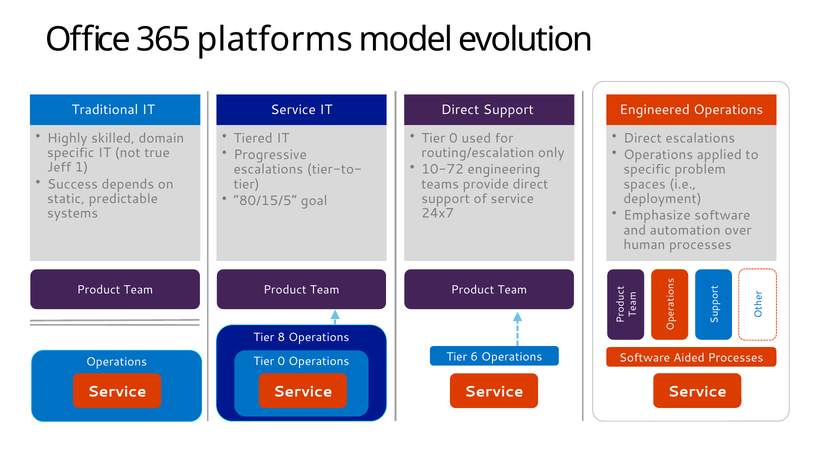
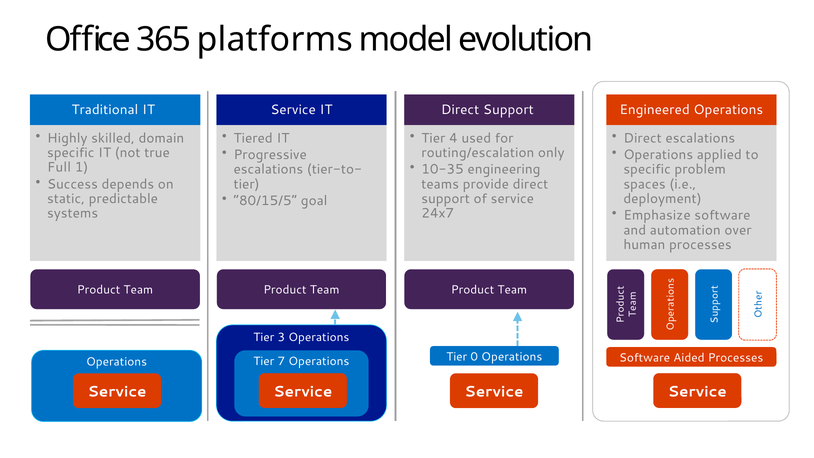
0: 0 -> 4 (453, 138)
Jeff: Jeff -> Full (59, 167)
10-72: 10-72 -> 10-35 (443, 169)
8: 8 -> 3 (281, 337)
6: 6 -> 0 (474, 356)
0: 0 -> 7 (281, 361)
